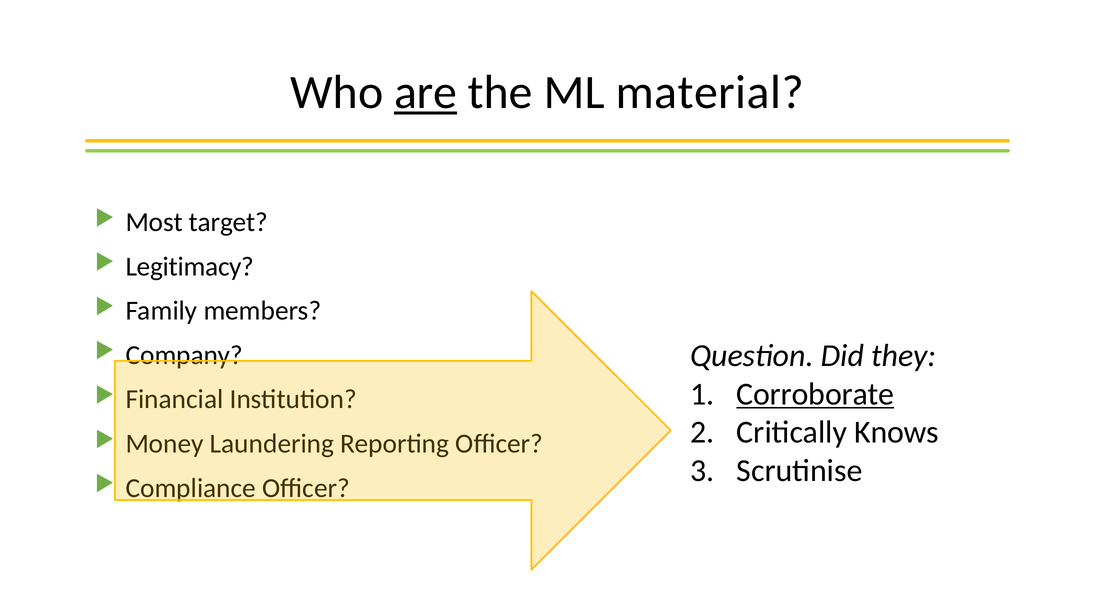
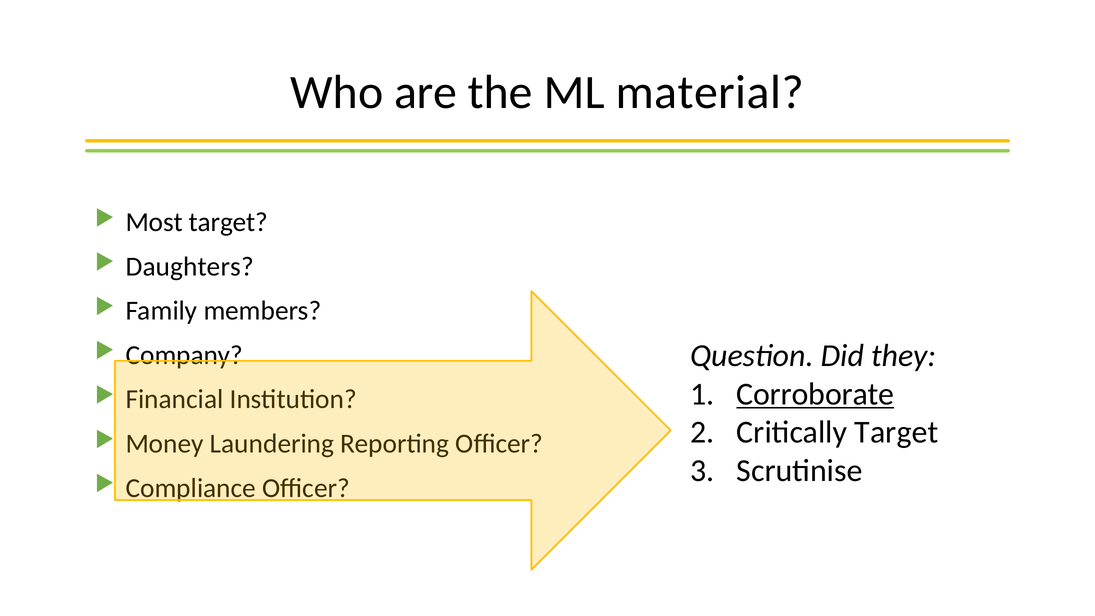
are underline: present -> none (426, 92)
Legitimacy: Legitimacy -> Daughters (190, 267)
Critically Knows: Knows -> Target (896, 432)
